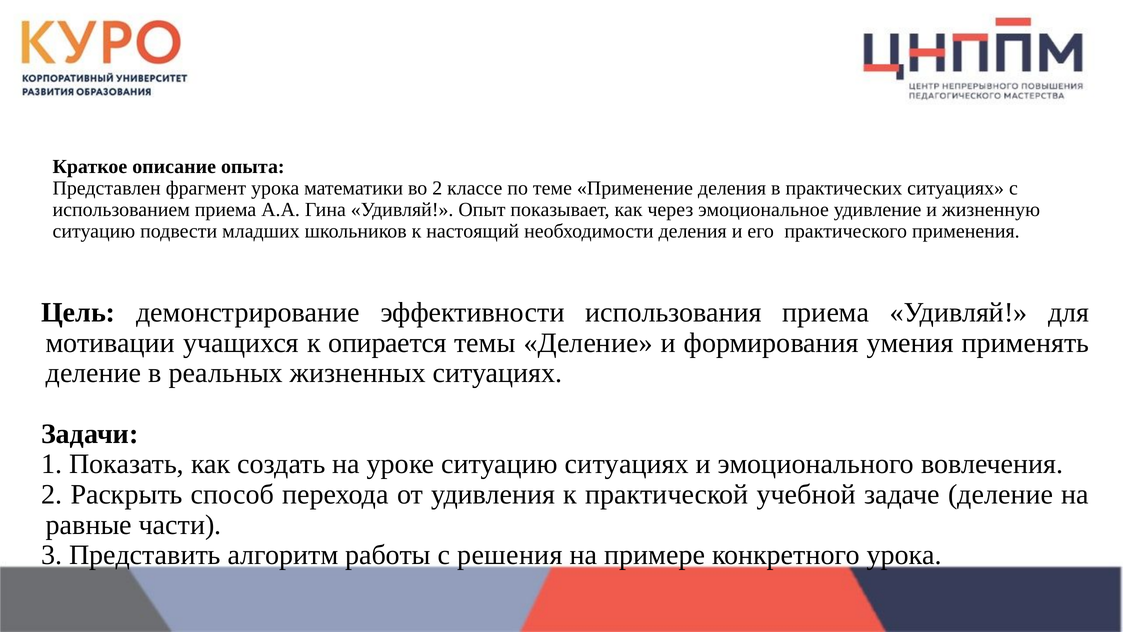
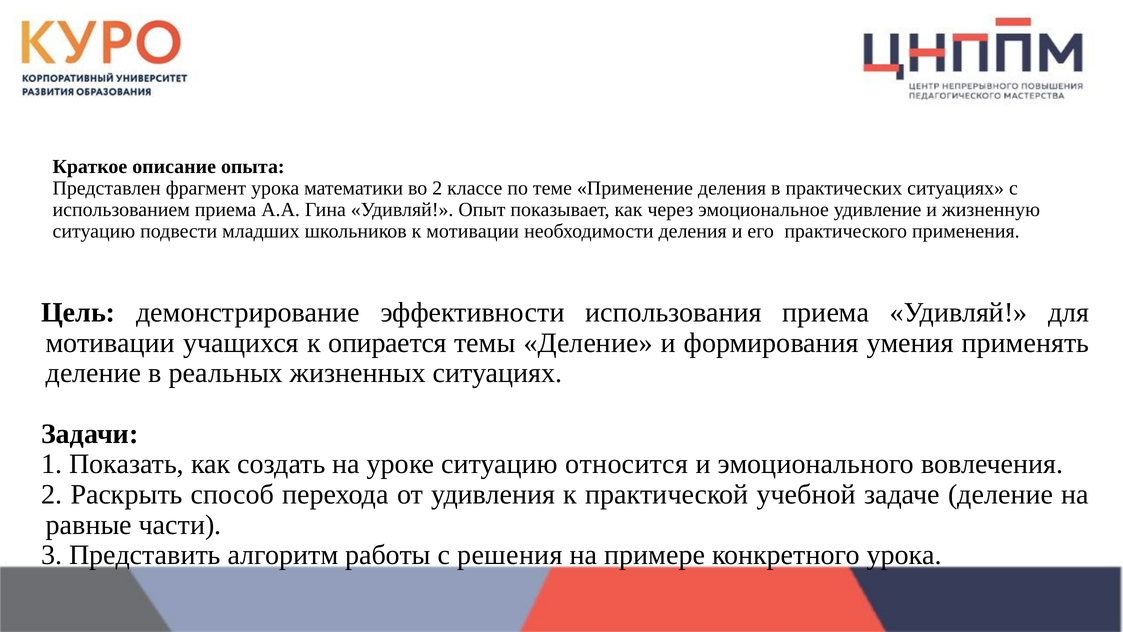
к настоящий: настоящий -> мотивации (473, 231)
ситуацию ситуациях: ситуациях -> относится (627, 464)
